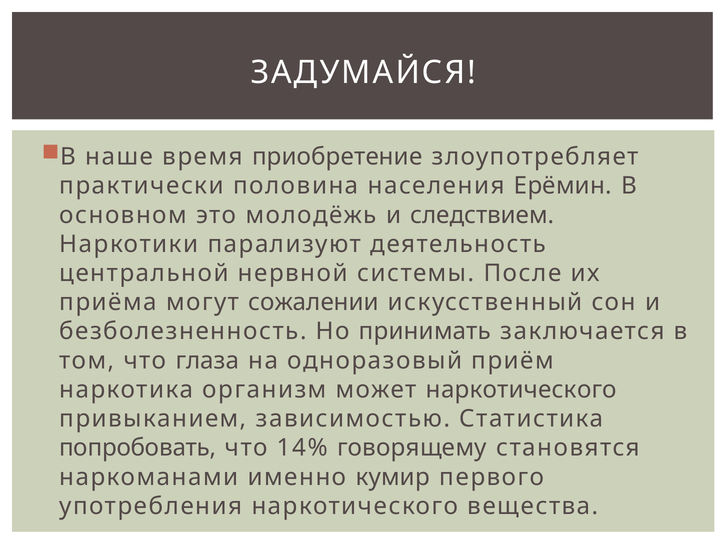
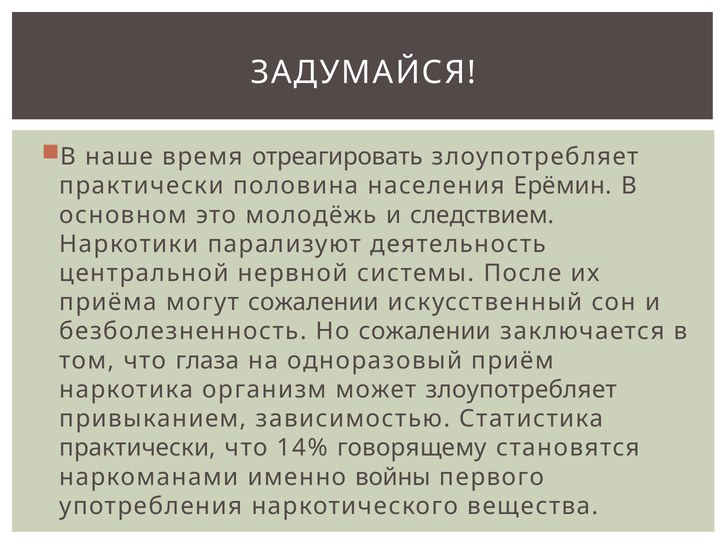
приобретение: приобретение -> отреагировать (337, 157)
Но принимать: принимать -> сожалении (425, 331)
может наркотического: наркотического -> злоупотребляет (521, 389)
попробовать: попробовать -> практически (138, 447)
кумир: кумир -> войны (393, 476)
